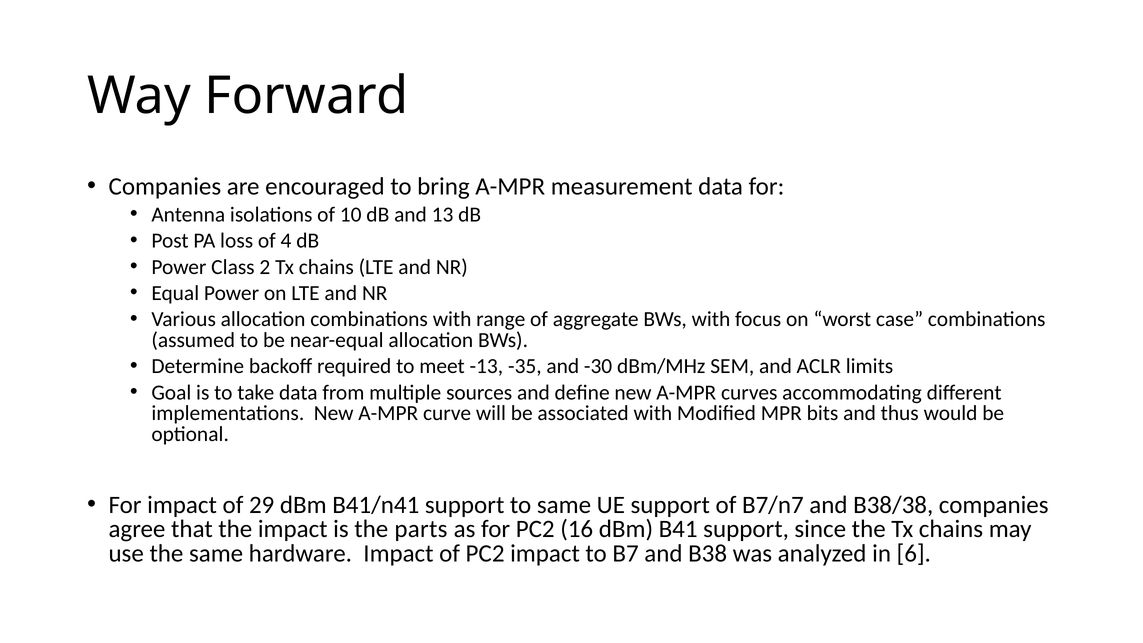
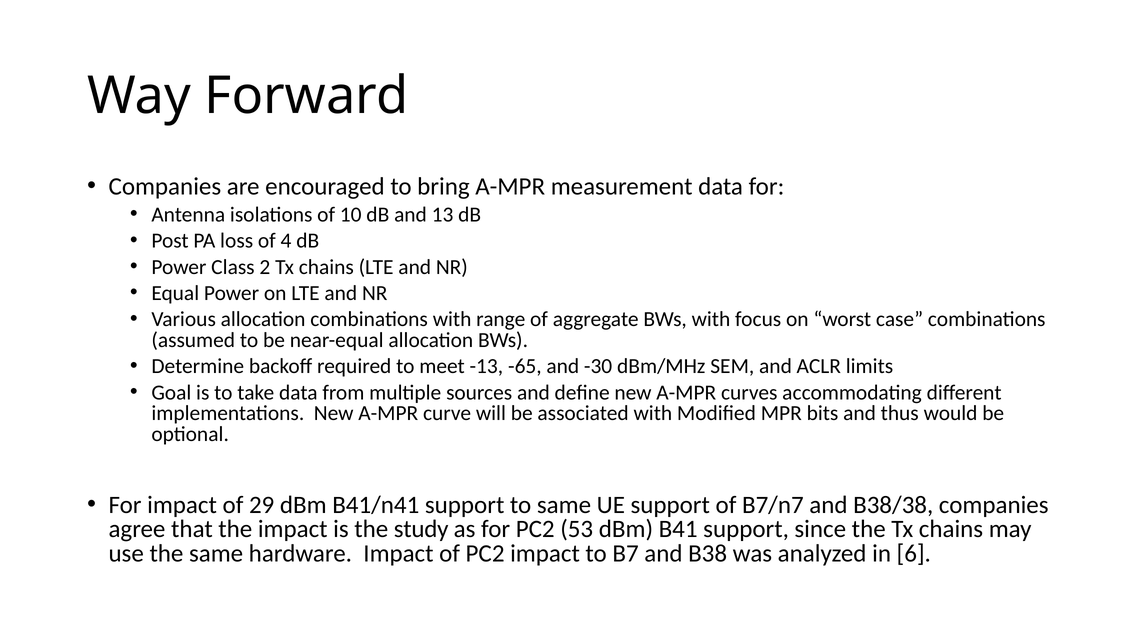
-35: -35 -> -65 (525, 366)
parts: parts -> study (421, 529)
16: 16 -> 53 (577, 529)
